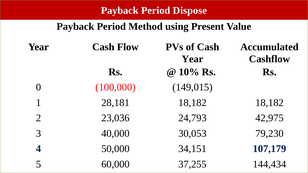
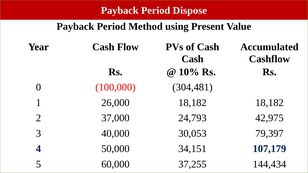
Year: Year -> Cash (193, 59)
149,015: 149,015 -> 304,481 (192, 87)
28,181: 28,181 -> 26,000 (115, 103)
23,036: 23,036 -> 37,000 (115, 118)
79,230: 79,230 -> 79,397 (269, 134)
